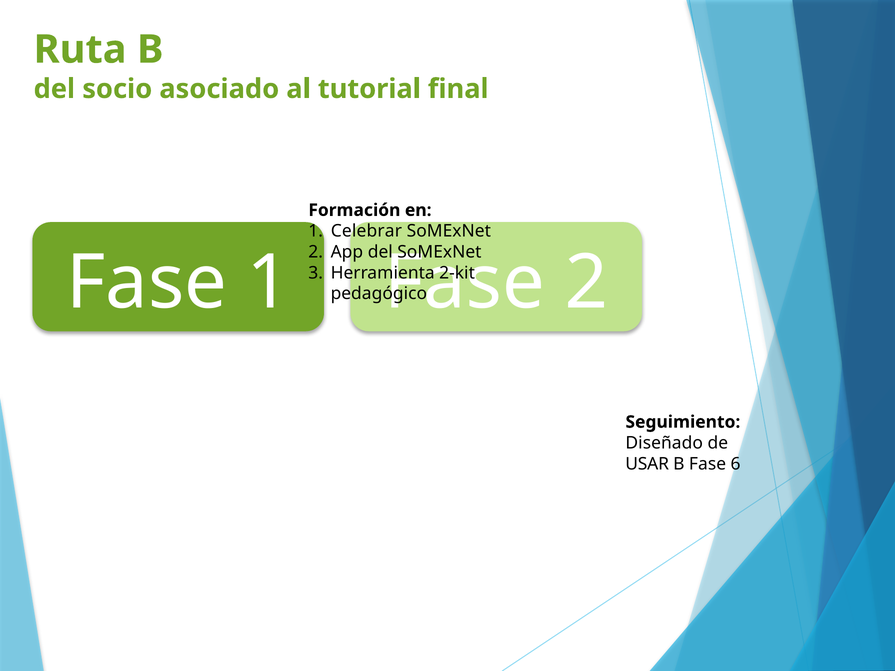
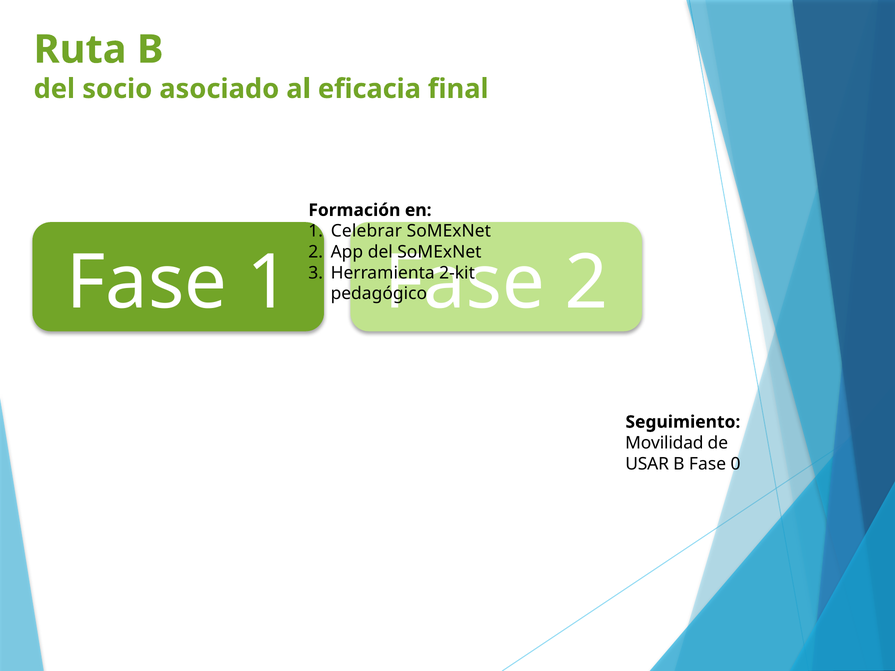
tutorial: tutorial -> eficacia (369, 89)
Diseñado: Diseñado -> Movilidad (664, 443)
6: 6 -> 0 (736, 464)
